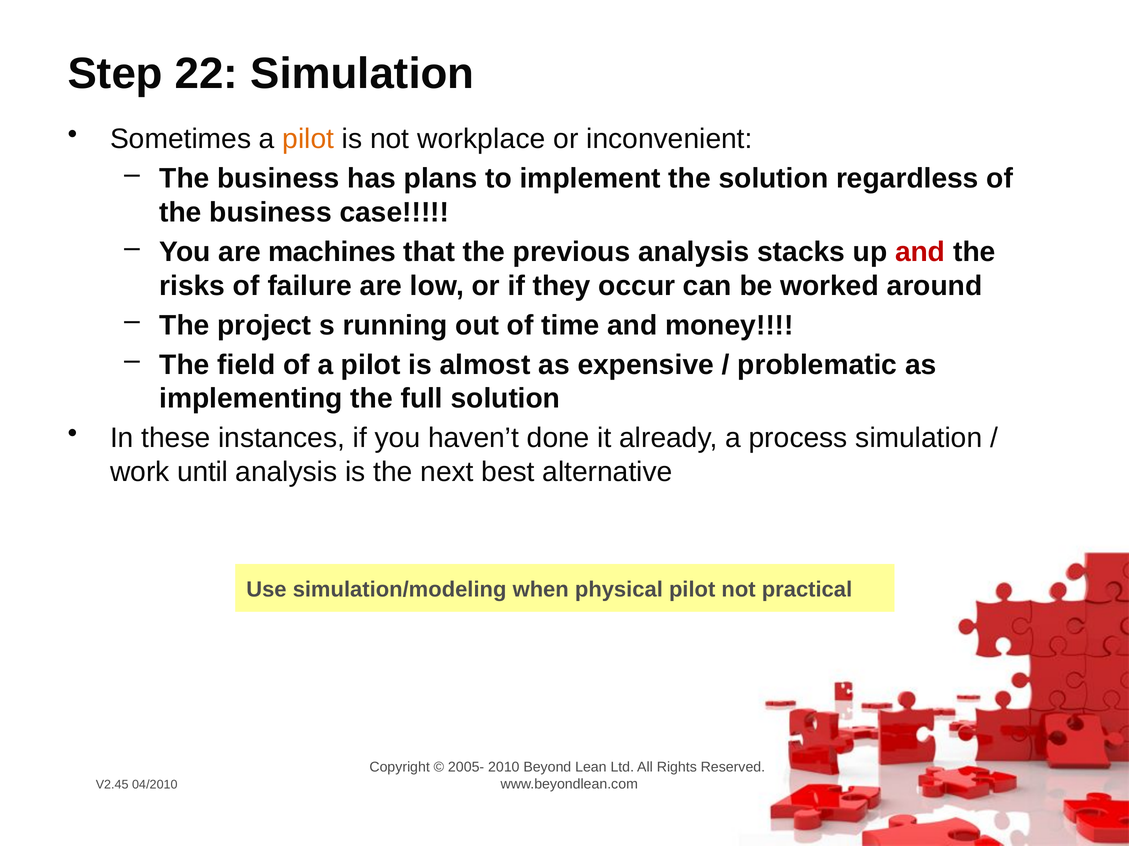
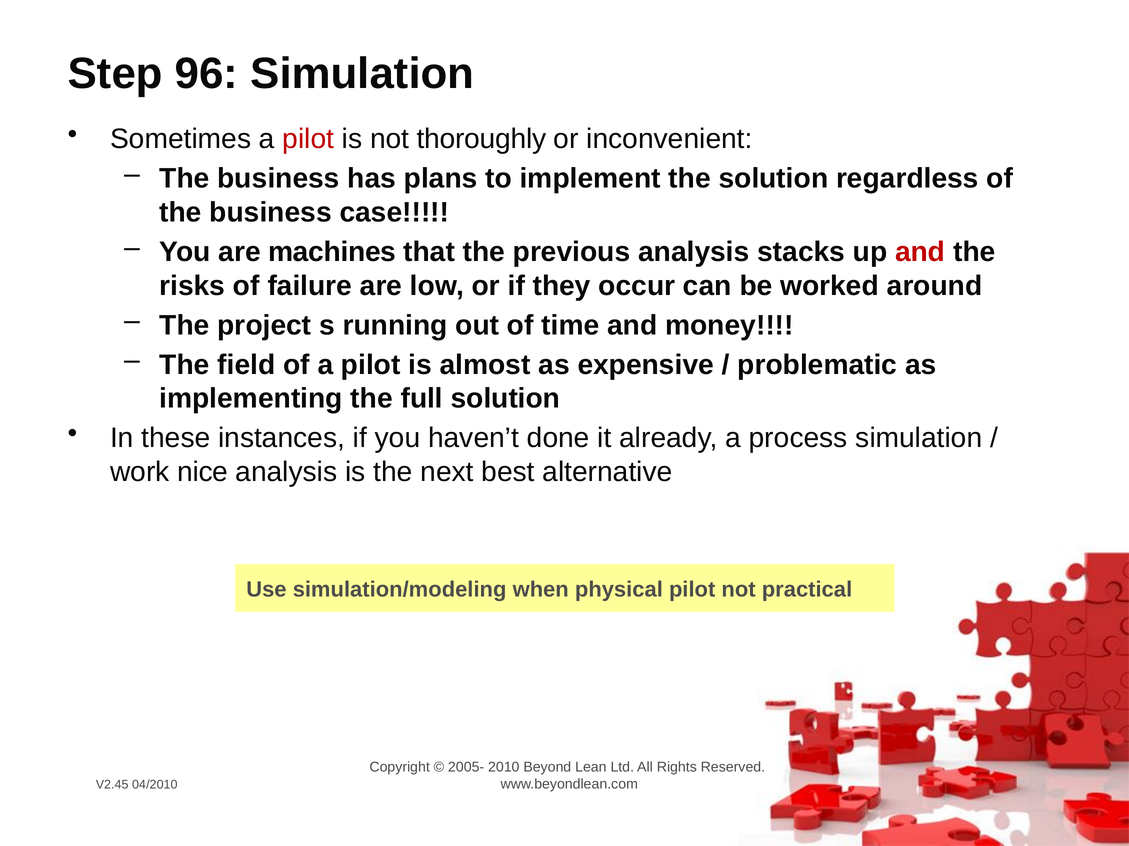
22: 22 -> 96 (206, 74)
pilot colour: orange -> red (308, 139)
workplace: workplace -> thoroughly (482, 139)
until: until -> nice (203, 472)
